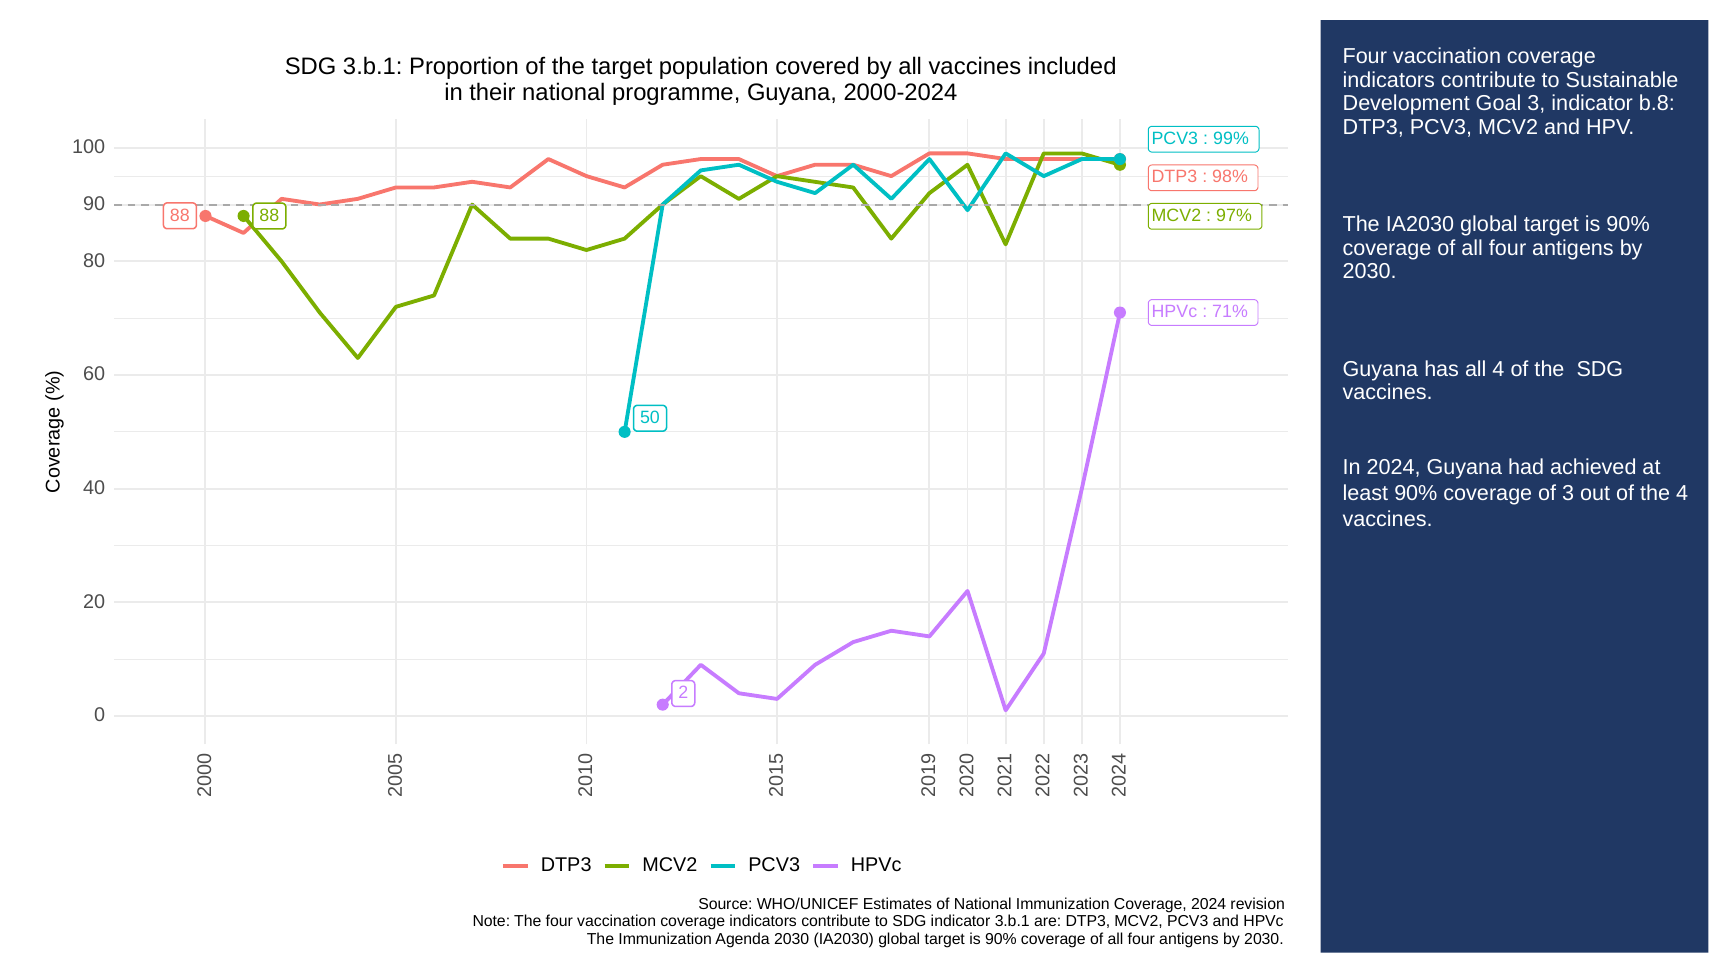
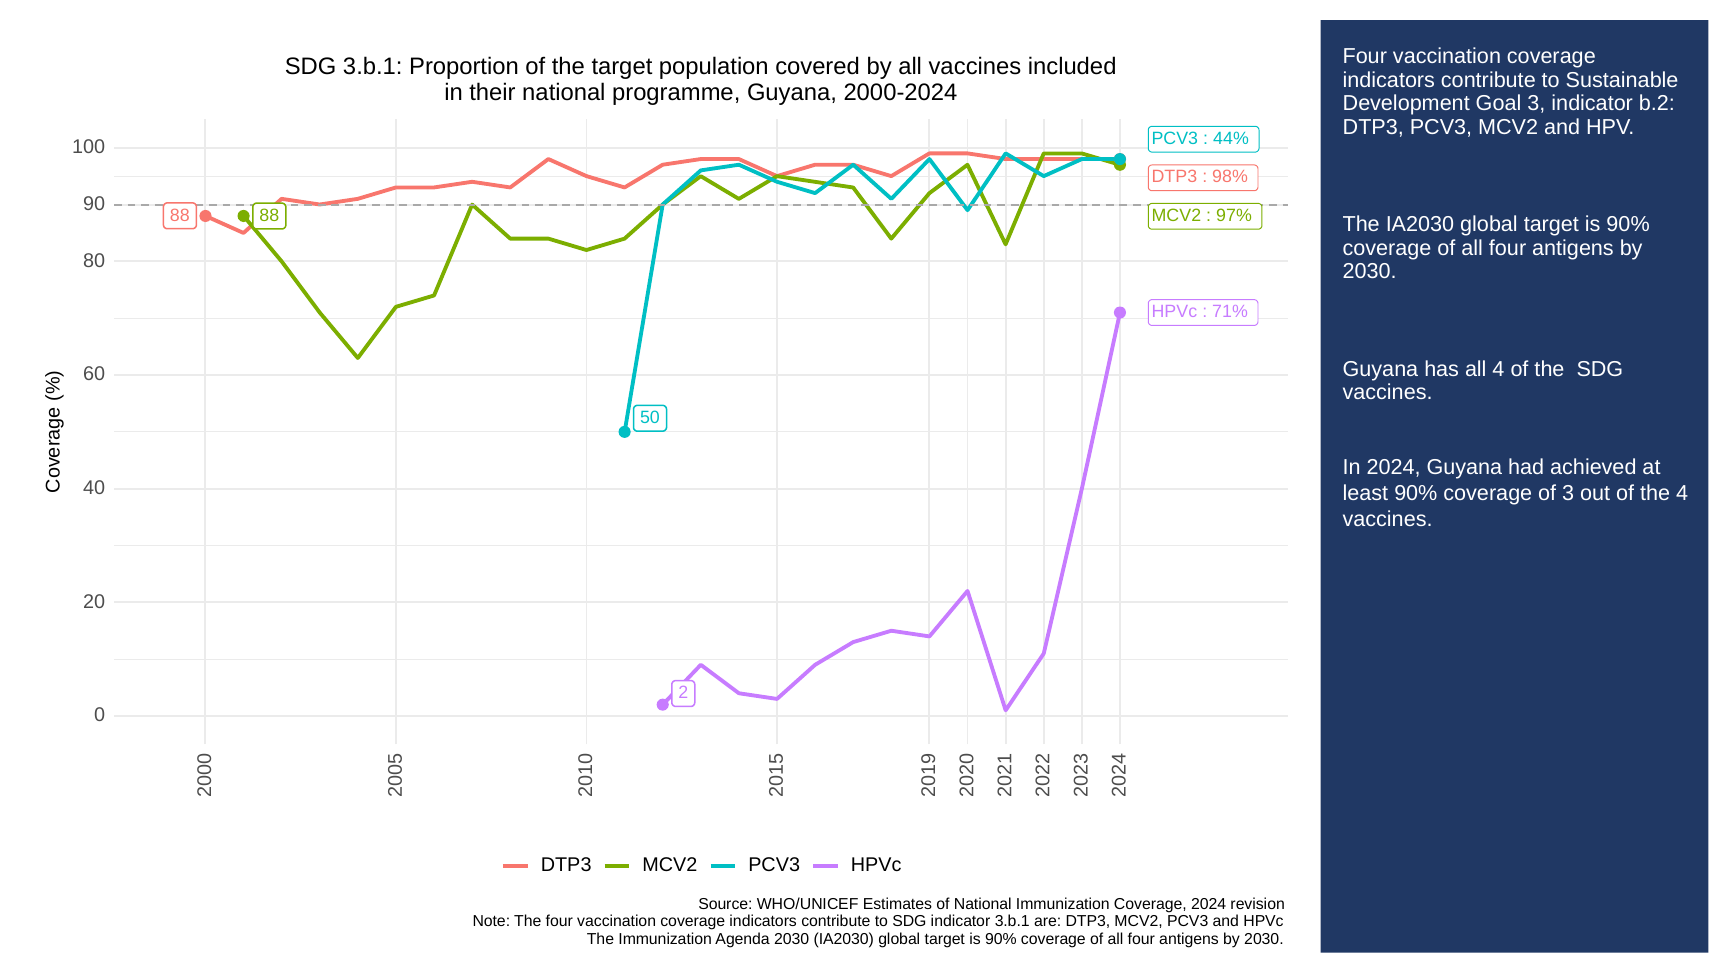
b.8: b.8 -> b.2 (1657, 104)
99%: 99% -> 44% (1231, 138)
